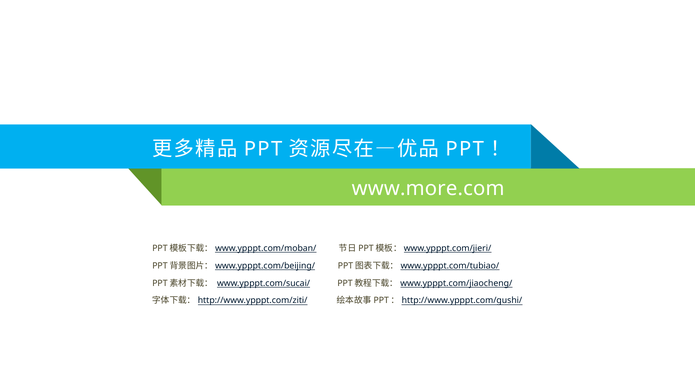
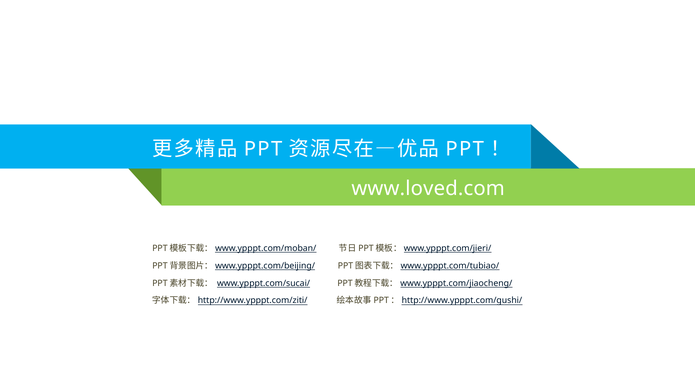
www.more.com: www.more.com -> www.loved.com (428, 188)
